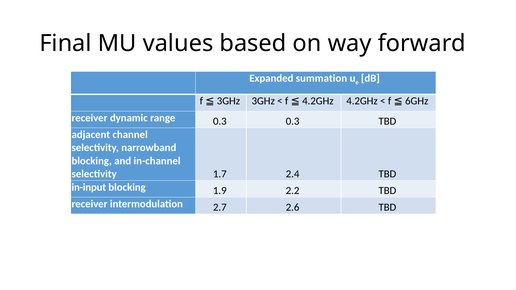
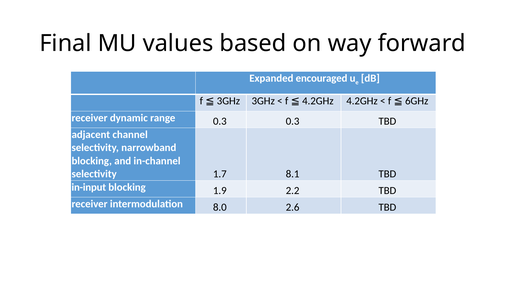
summation: summation -> encouraged (322, 78)
2.4: 2.4 -> 8.1 (293, 174)
2.7: 2.7 -> 8.0 (220, 208)
